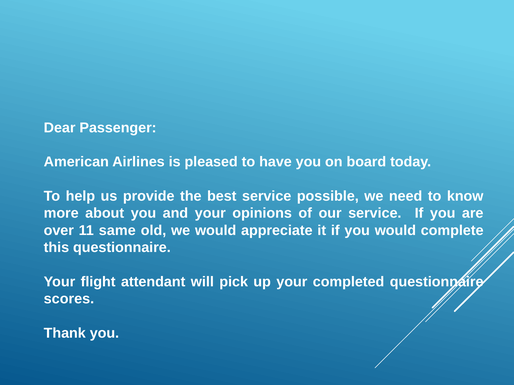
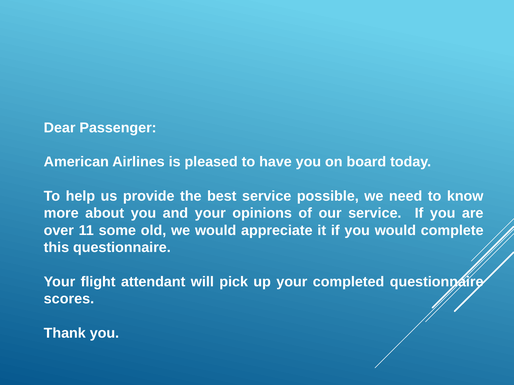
same: same -> some (117, 231)
